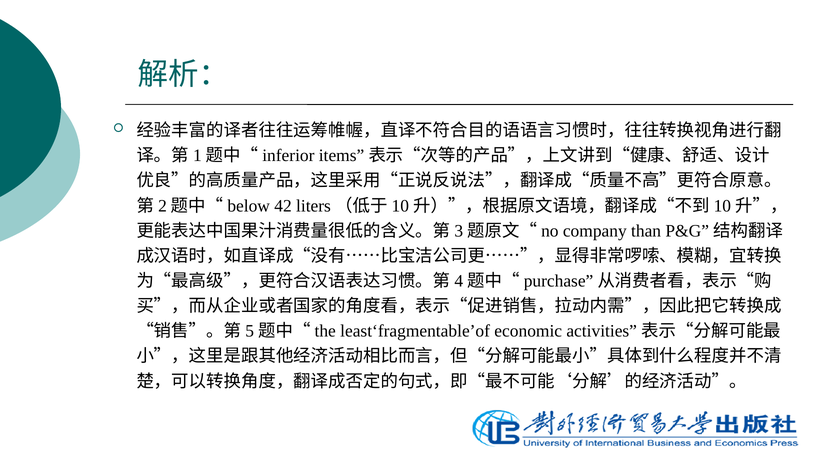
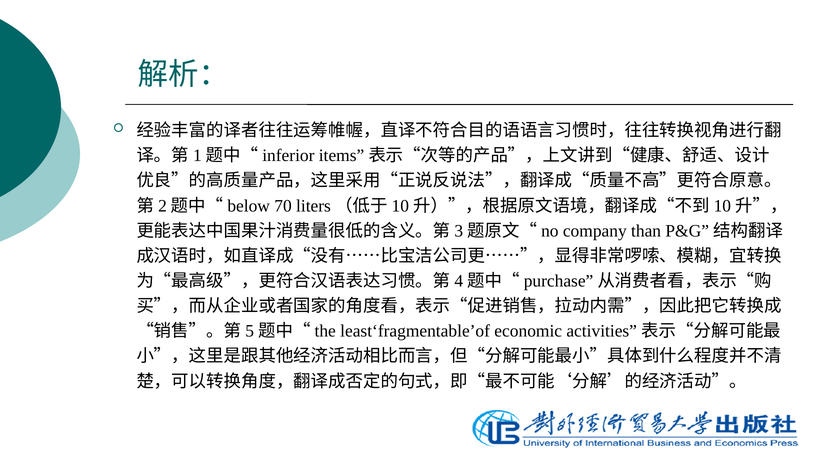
42: 42 -> 70 (283, 206)
